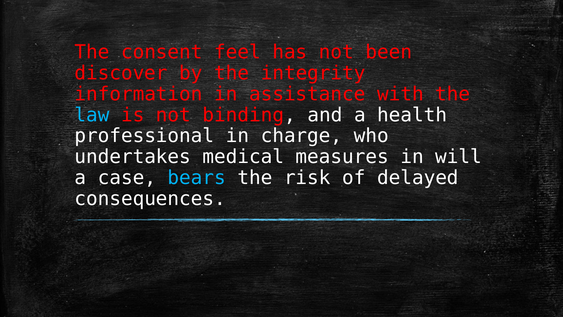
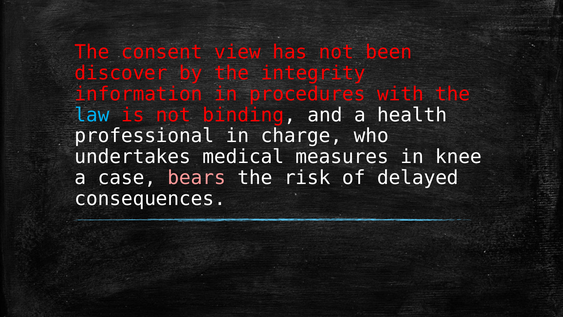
feel: feel -> view (237, 52)
assistance: assistance -> procedures (307, 94)
will: will -> knee (459, 157)
bears colour: light blue -> pink (197, 178)
